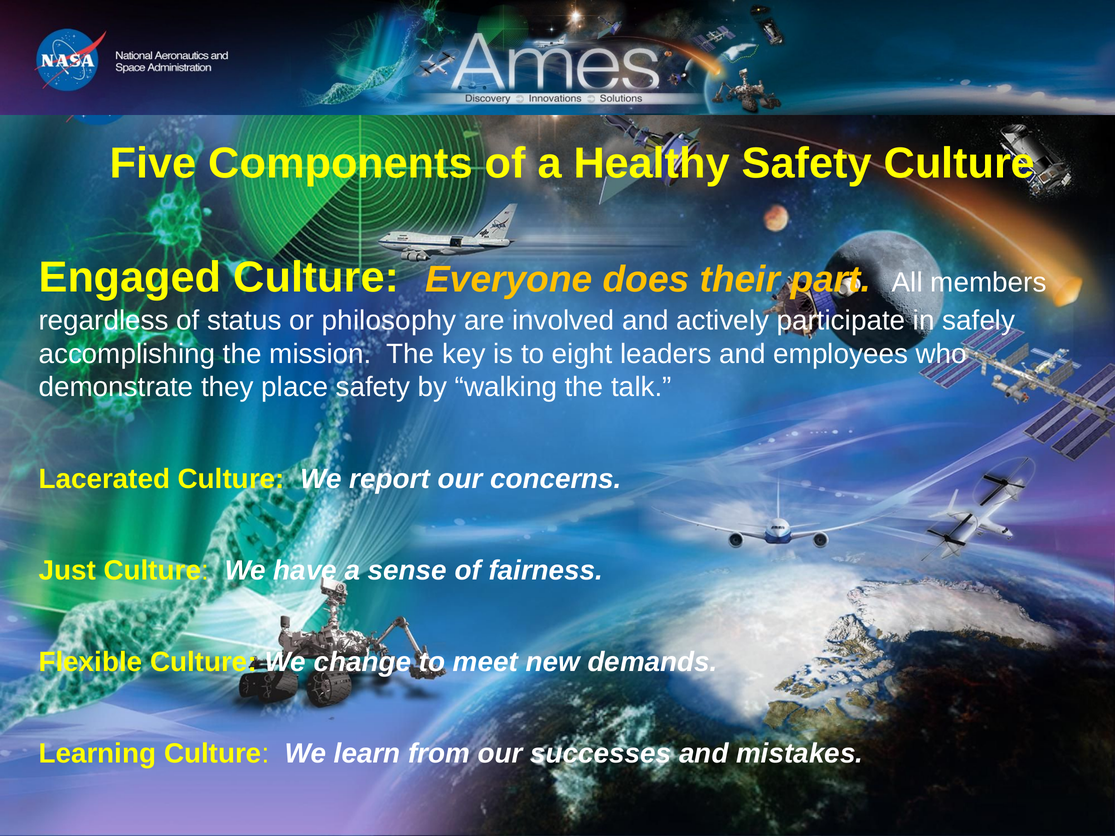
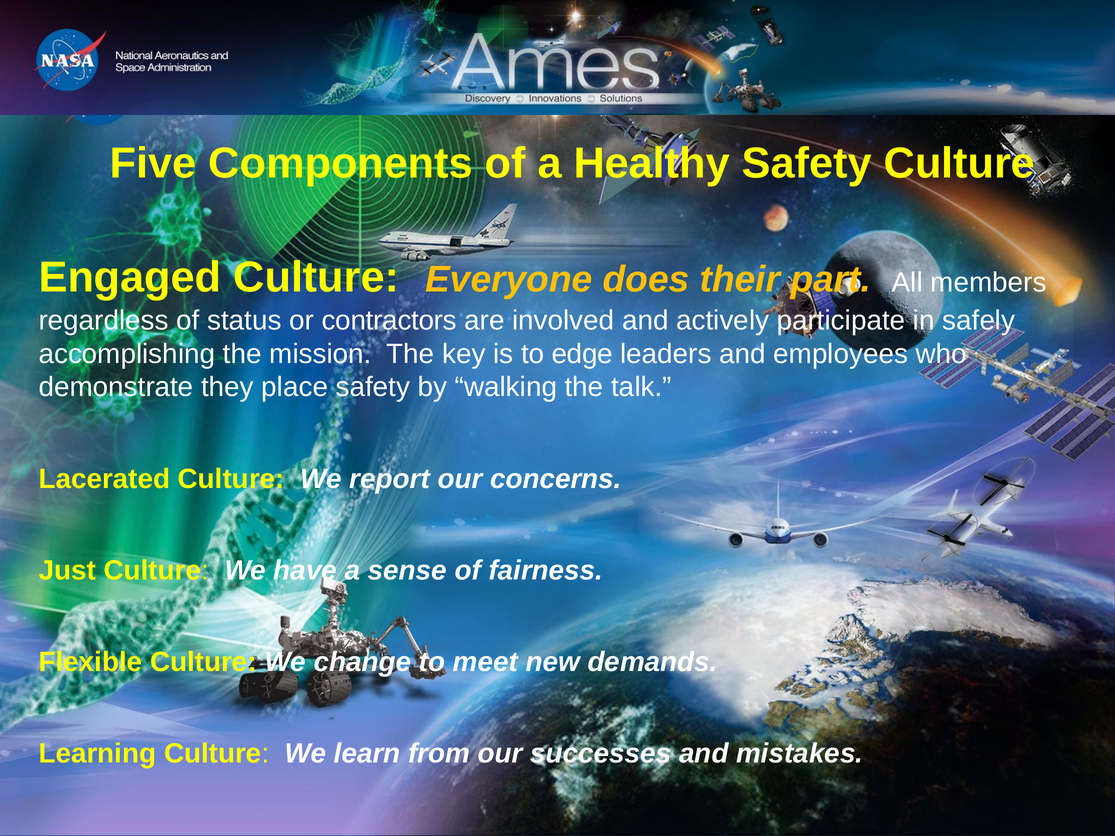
philosophy: philosophy -> contractors (389, 320)
eight: eight -> edge (582, 354)
